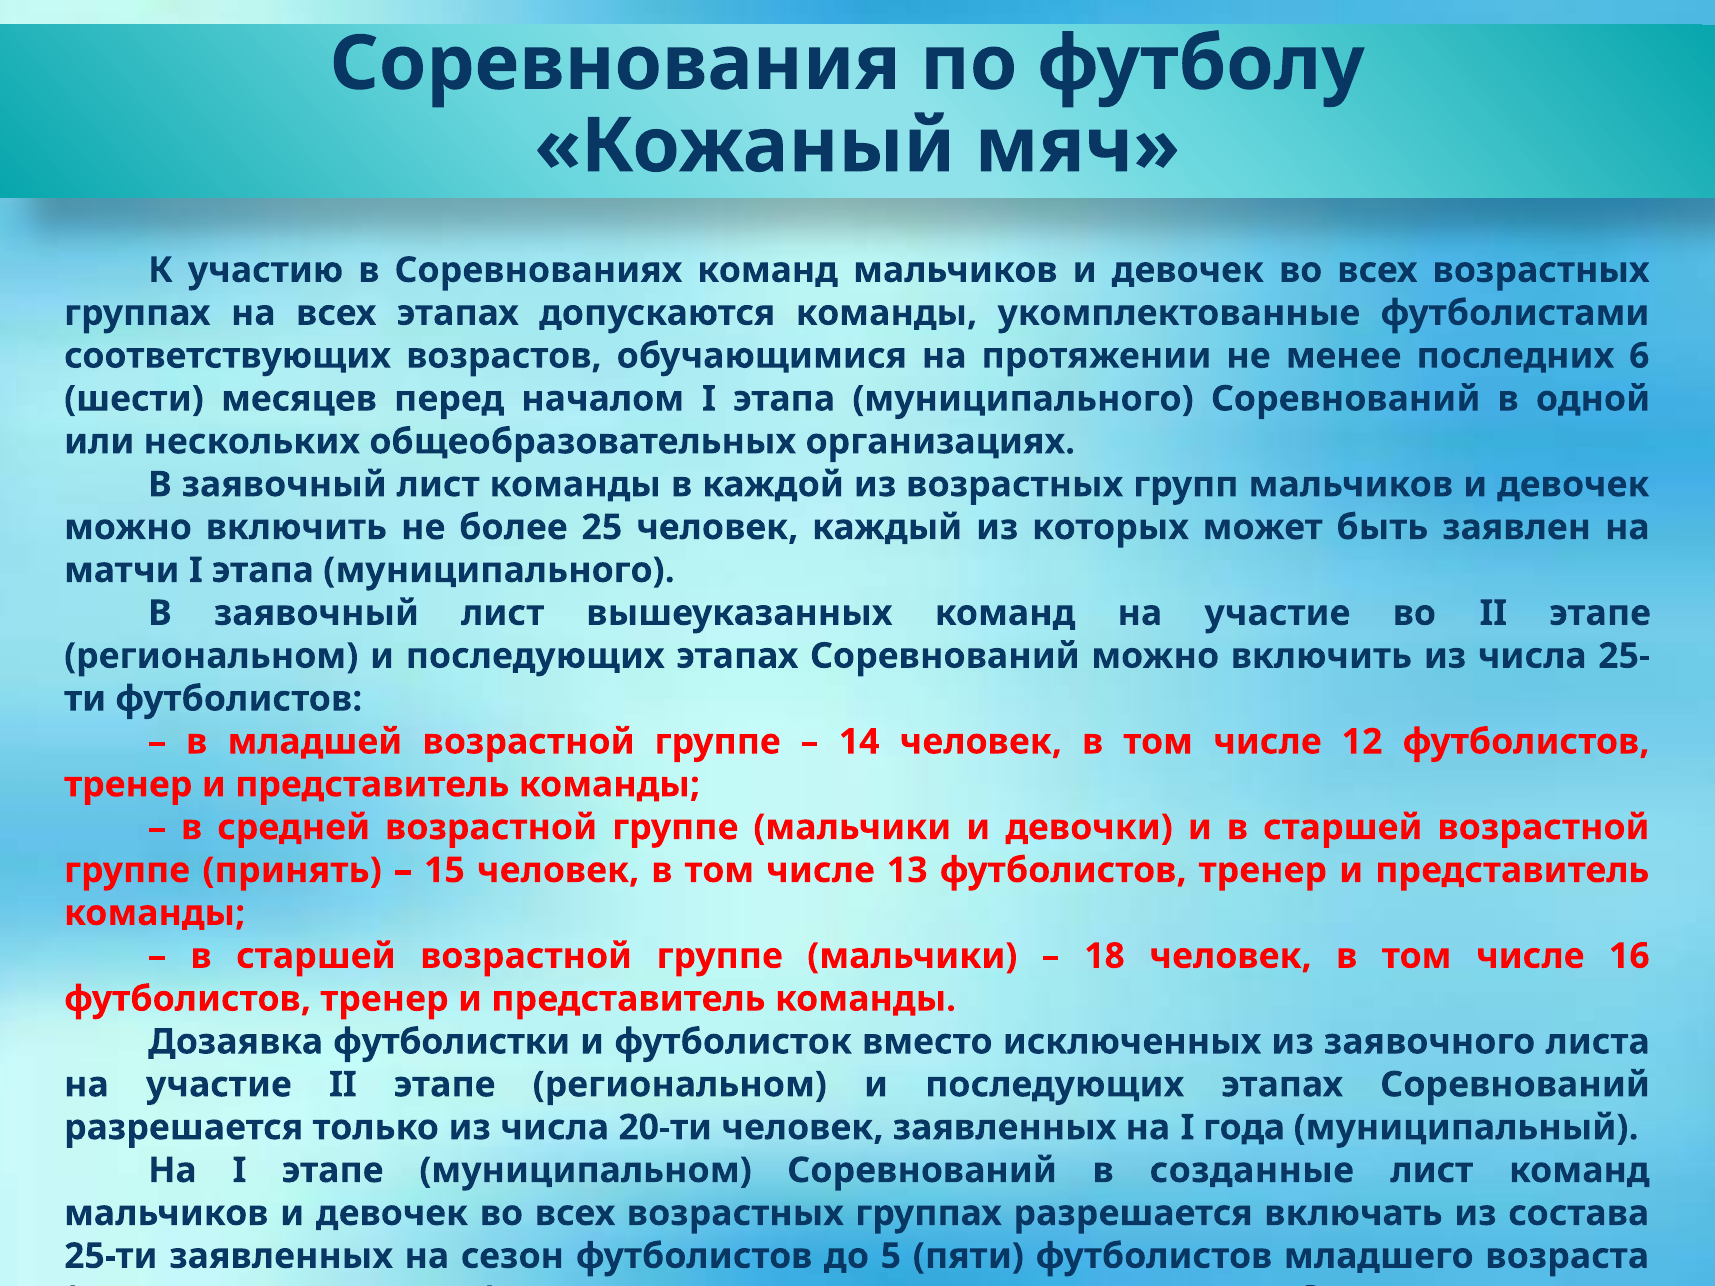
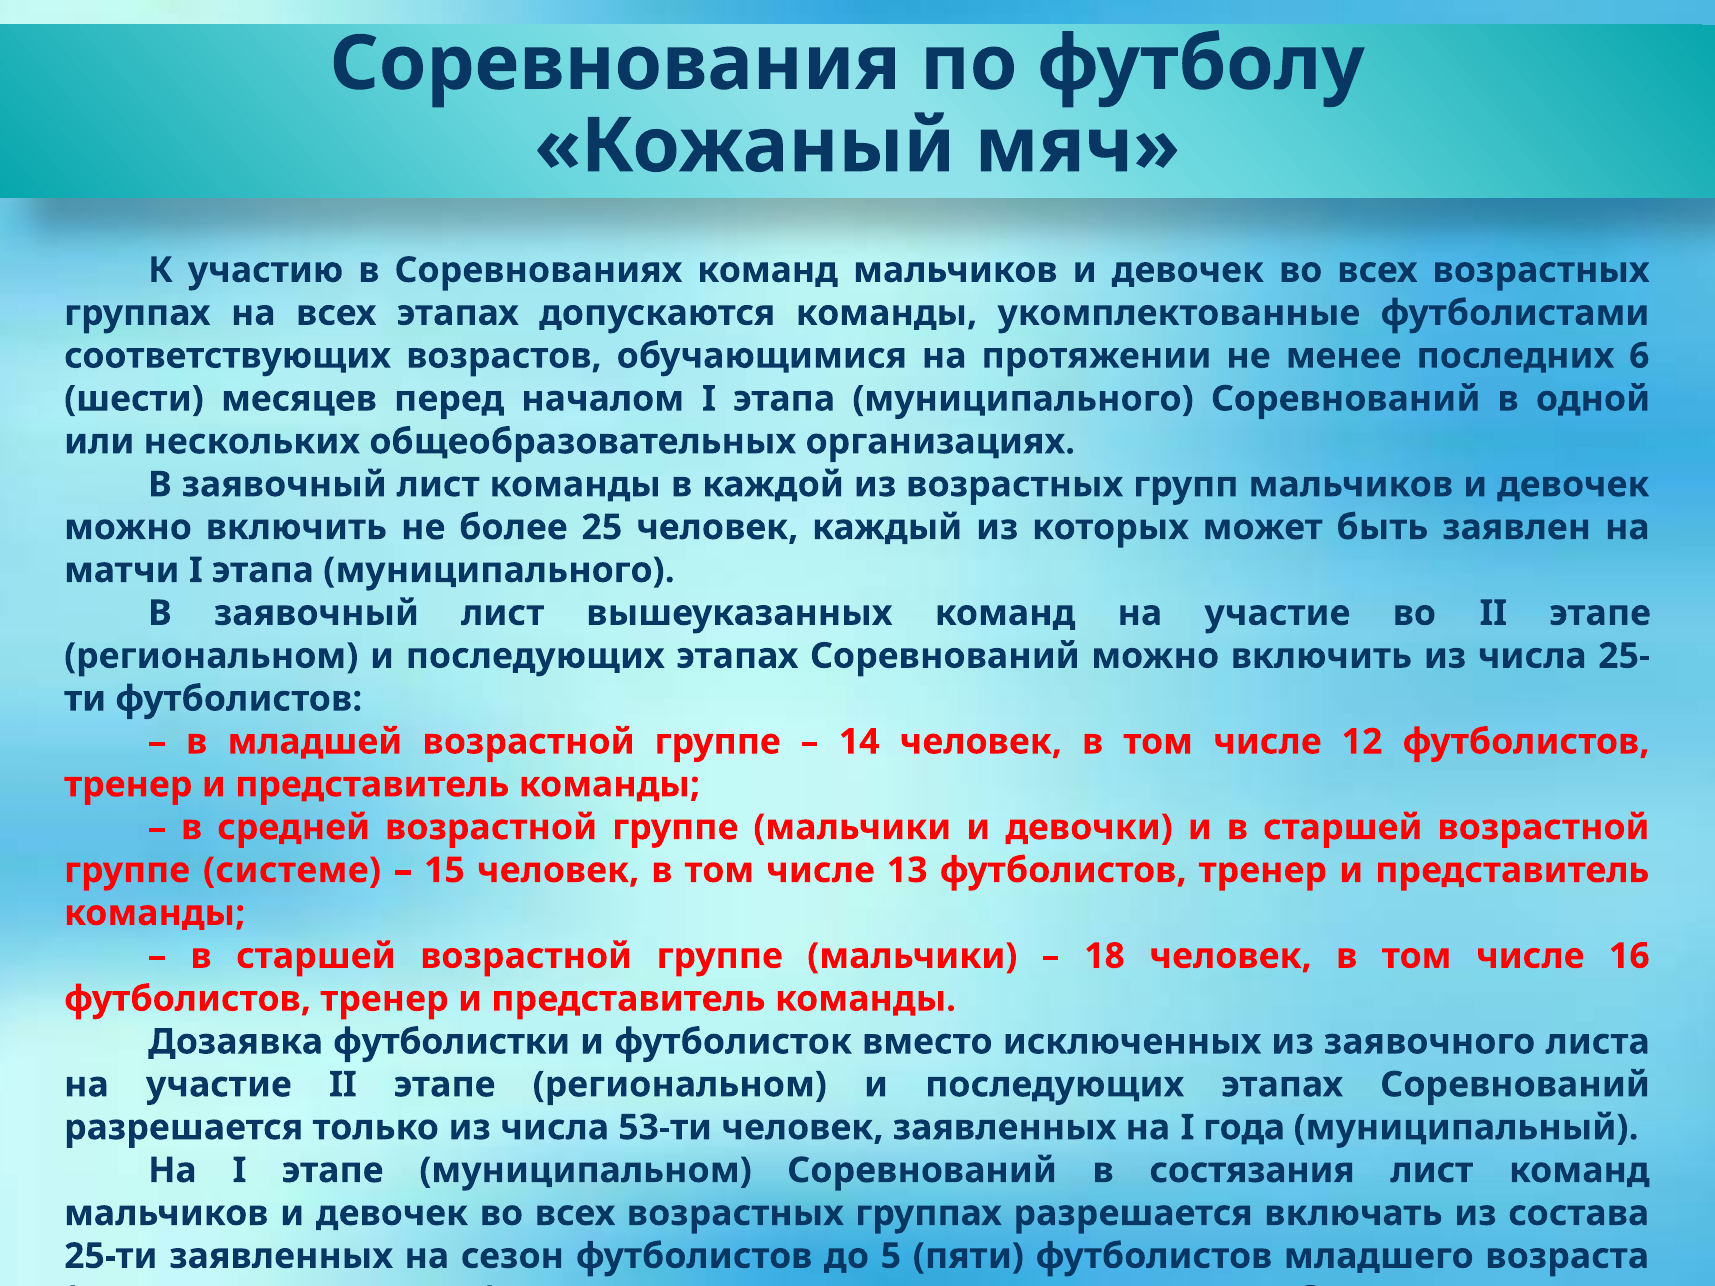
принять: принять -> системе (292, 870)
20-ти: 20-ти -> 53-ти (665, 1128)
созданные: созданные -> состязания (1252, 1171)
